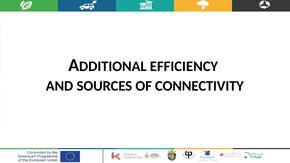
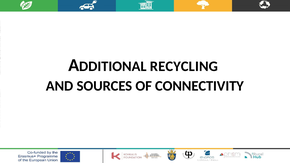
EFFICIENCY: EFFICIENCY -> RECYCLING (184, 66)
